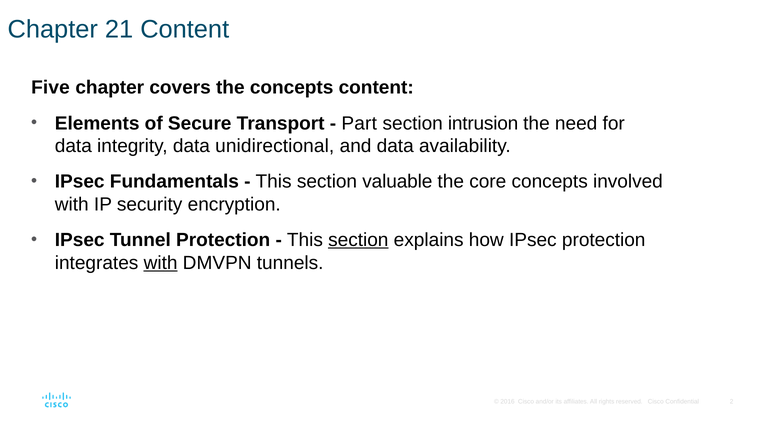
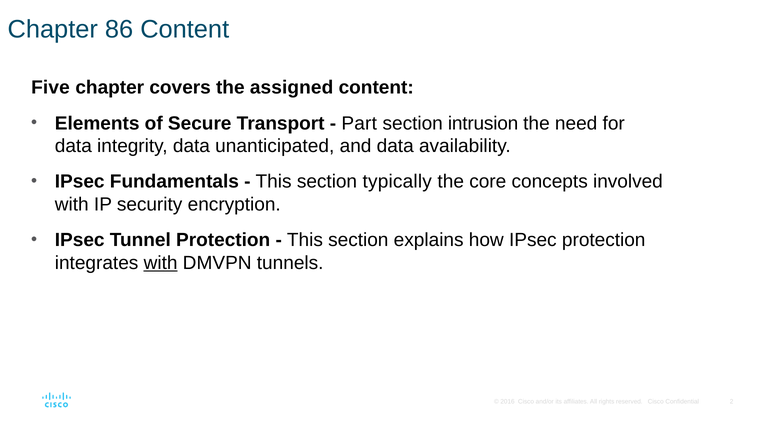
21: 21 -> 86 (119, 29)
the concepts: concepts -> assigned (292, 88)
unidirectional: unidirectional -> unanticipated (275, 146)
valuable: valuable -> typically (397, 182)
section underline: present -> none (358, 240)
